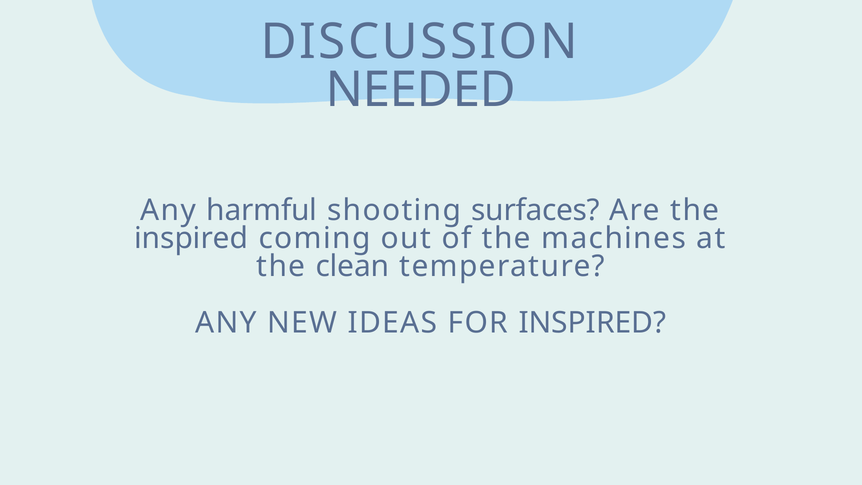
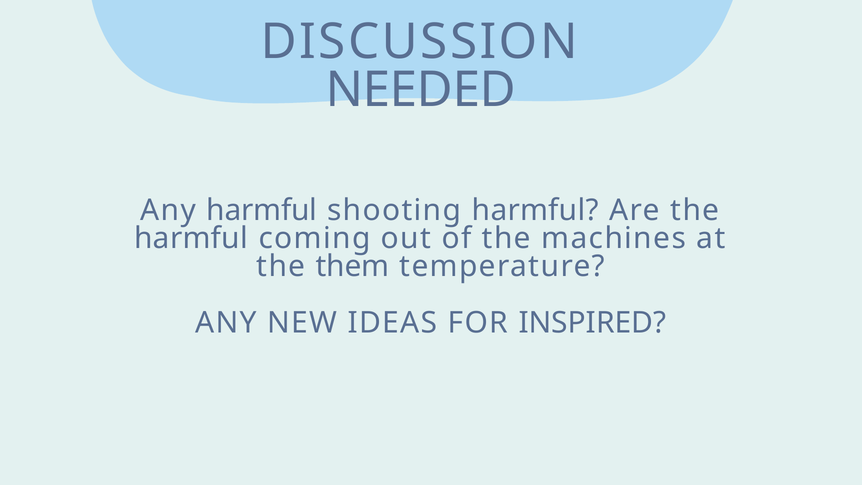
shooting surfaces: surfaces -> harmful (535, 210)
inspired: inspired -> harmful (191, 238)
clean: clean -> them (353, 267)
